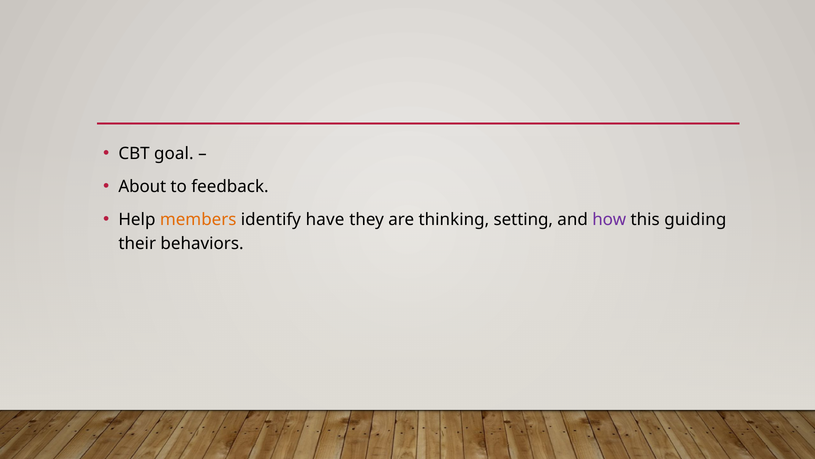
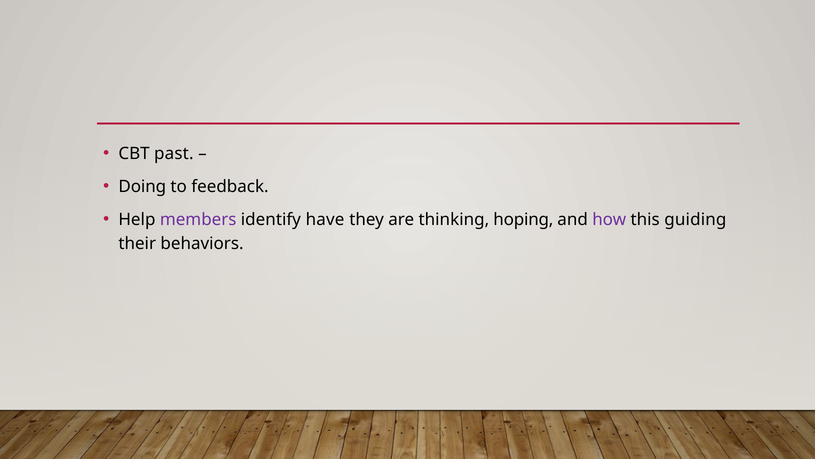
goal: goal -> past (174, 153)
About: About -> Doing (142, 186)
members colour: orange -> purple (198, 219)
setting: setting -> hoping (523, 219)
